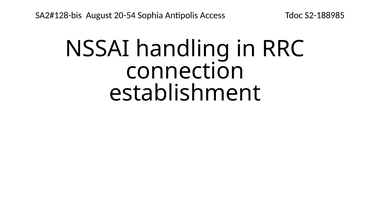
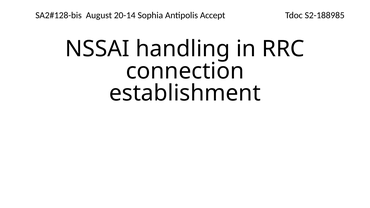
20-54: 20-54 -> 20-14 (125, 15)
Access: Access -> Accept (213, 15)
